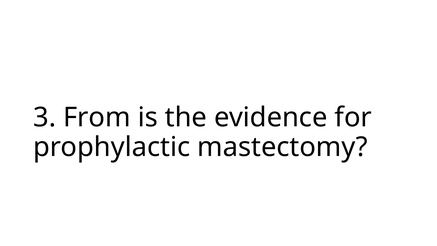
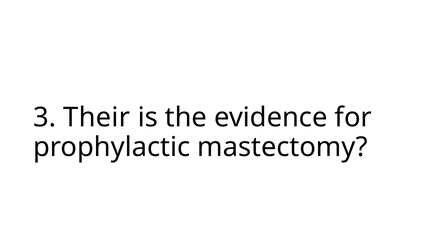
From: From -> Their (97, 117)
